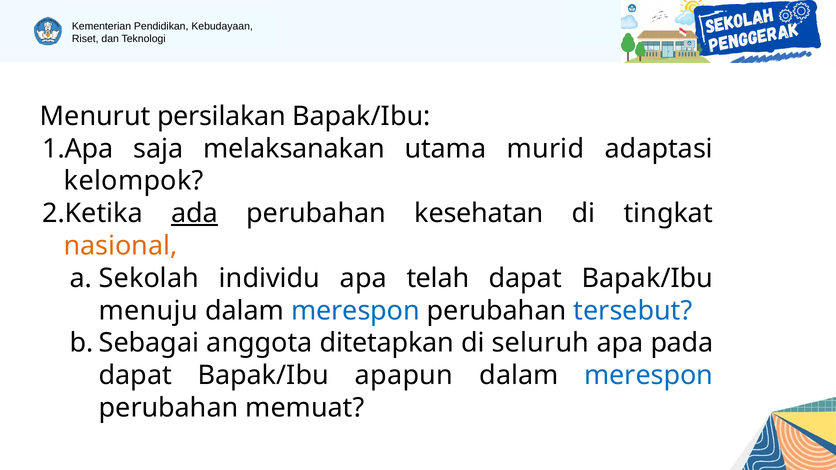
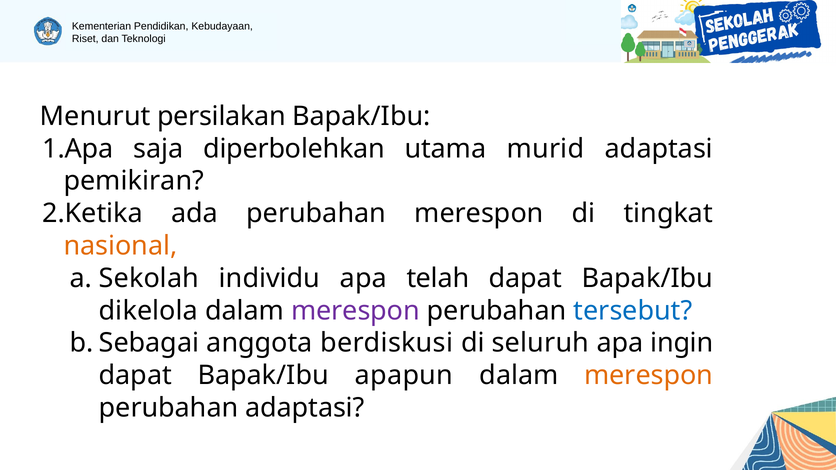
melaksanakan: melaksanakan -> diperbolehkan (294, 149)
kelompok: kelompok -> pemikiran (134, 181)
ada underline: present -> none (195, 214)
perubahan kesehatan: kesehatan -> merespon (479, 214)
menuju: menuju -> dikelola (148, 311)
merespon colour: blue -> purple (355, 311)
ditetapkan: ditetapkan -> berdiskusi (387, 343)
pada: pada -> ingin (682, 343)
merespon colour: blue -> orange (649, 376)
perubahan memuat: memuat -> adaptasi (305, 408)
